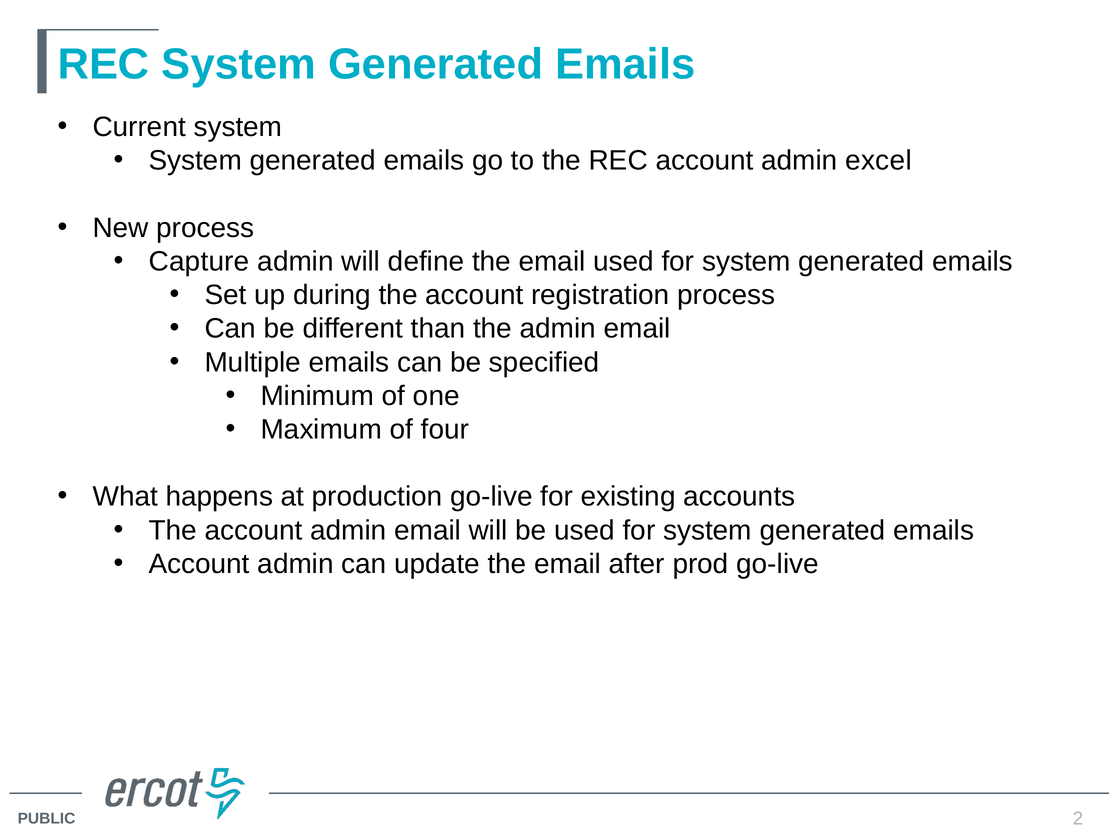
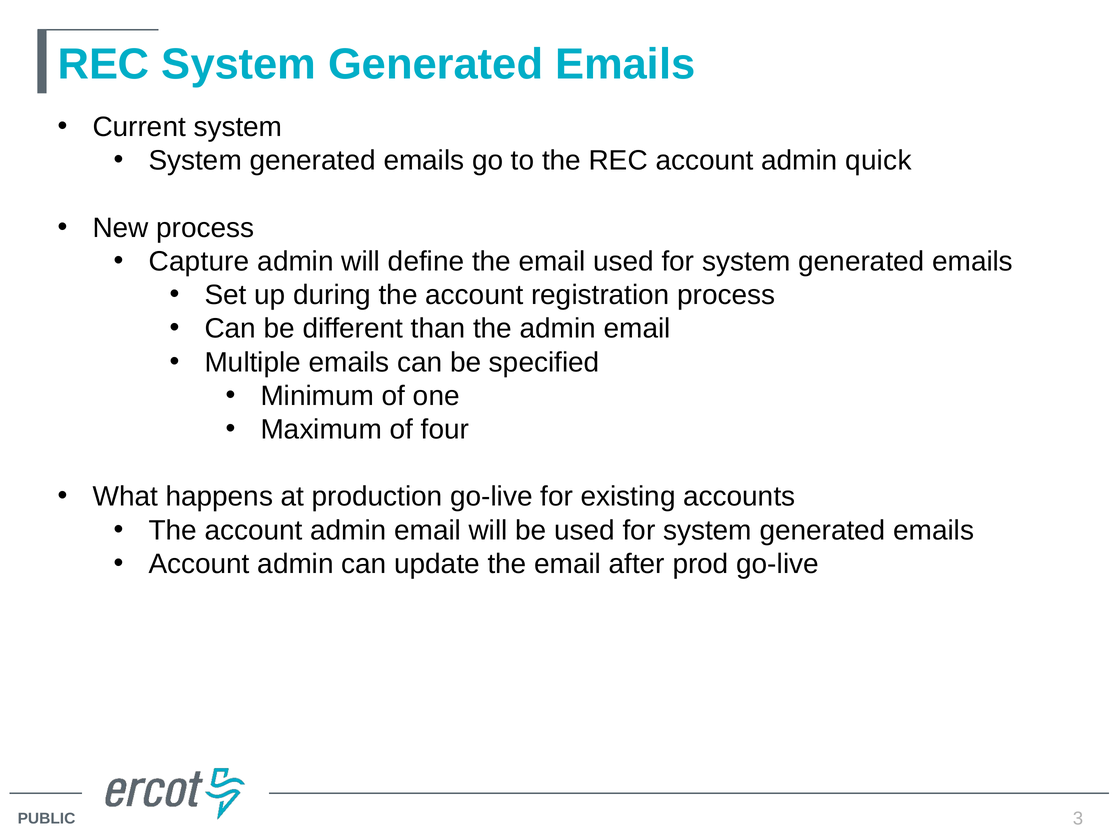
excel: excel -> quick (879, 161)
2: 2 -> 3 (1078, 818)
